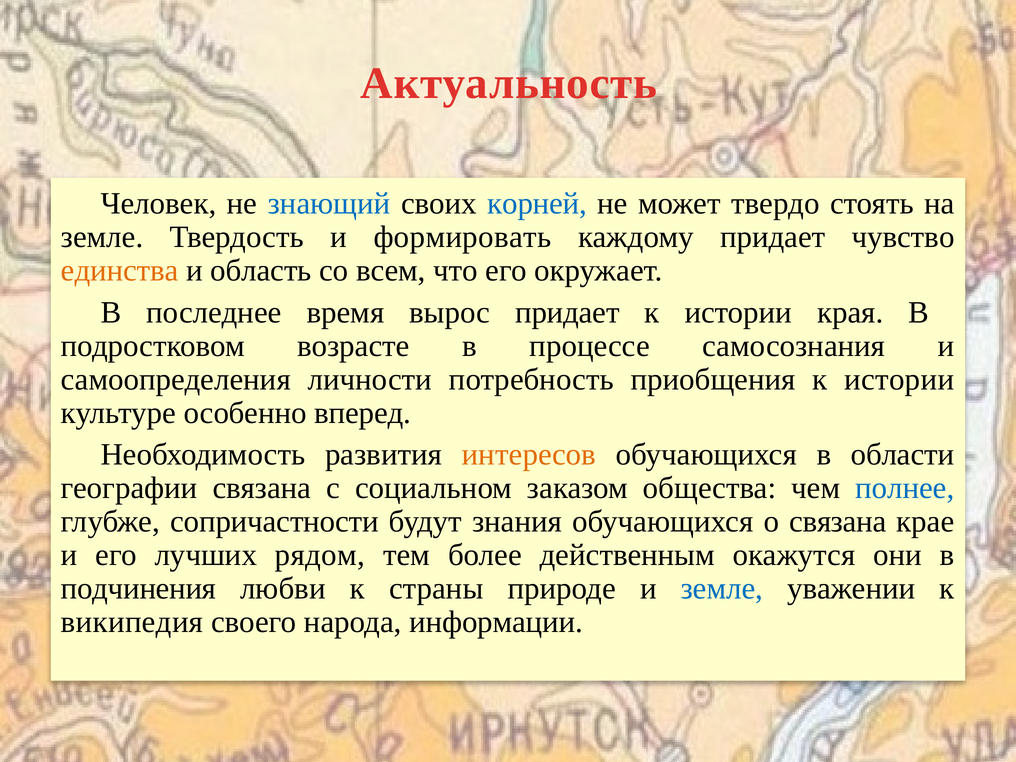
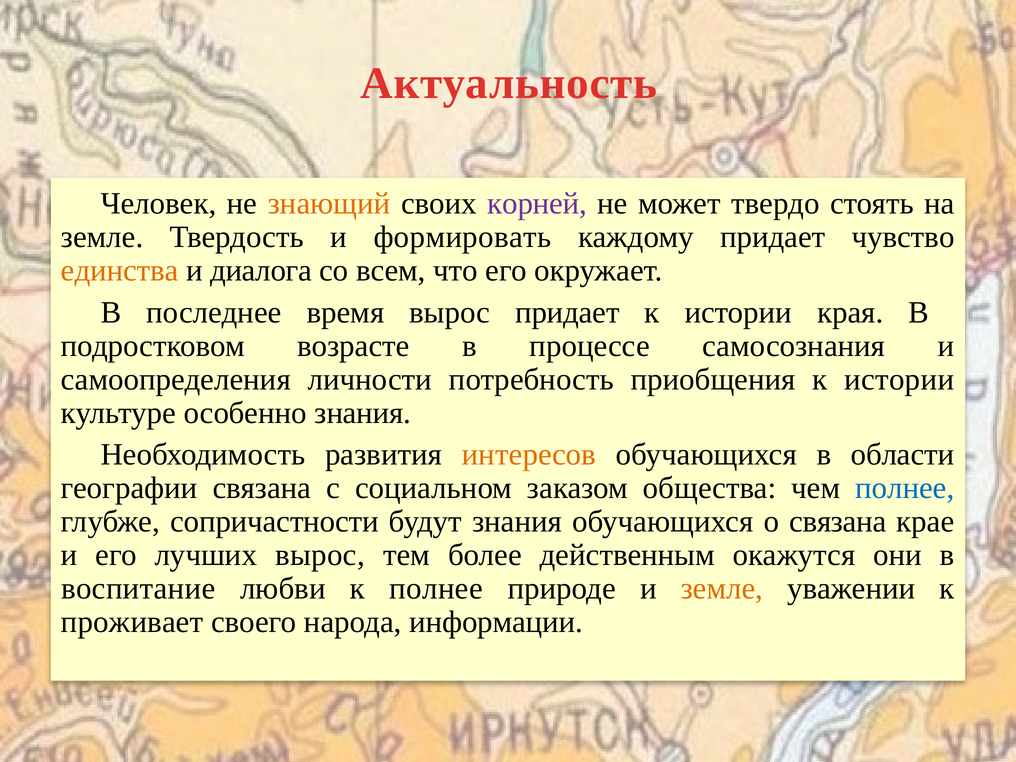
знающий colour: blue -> orange (329, 204)
корней colour: blue -> purple (537, 204)
область: область -> диалога (261, 271)
особенно вперед: вперед -> знания (363, 413)
лучших рядом: рядом -> вырос (320, 555)
подчинения: подчинения -> воспитание (138, 589)
к страны: страны -> полнее (436, 589)
земле colour: blue -> orange (722, 589)
википедия: википедия -> проживает (132, 622)
